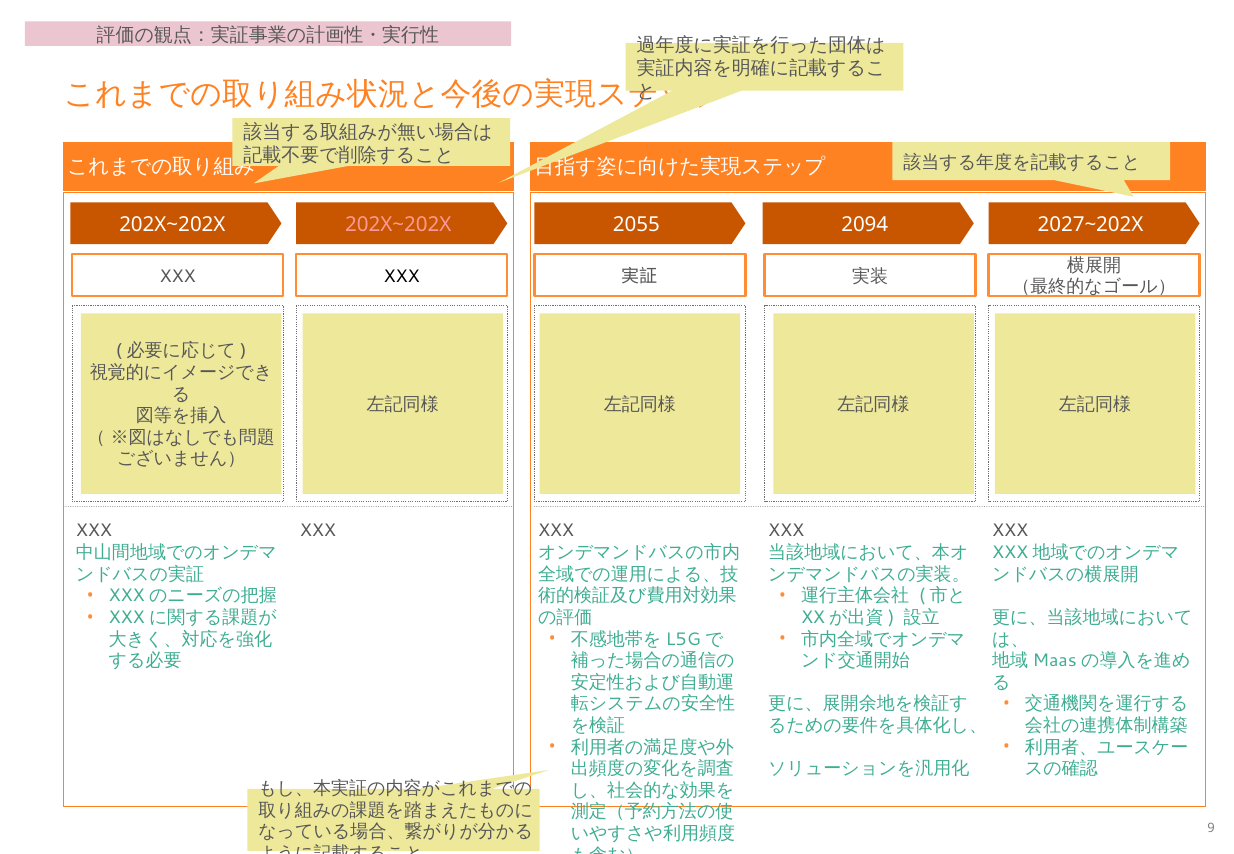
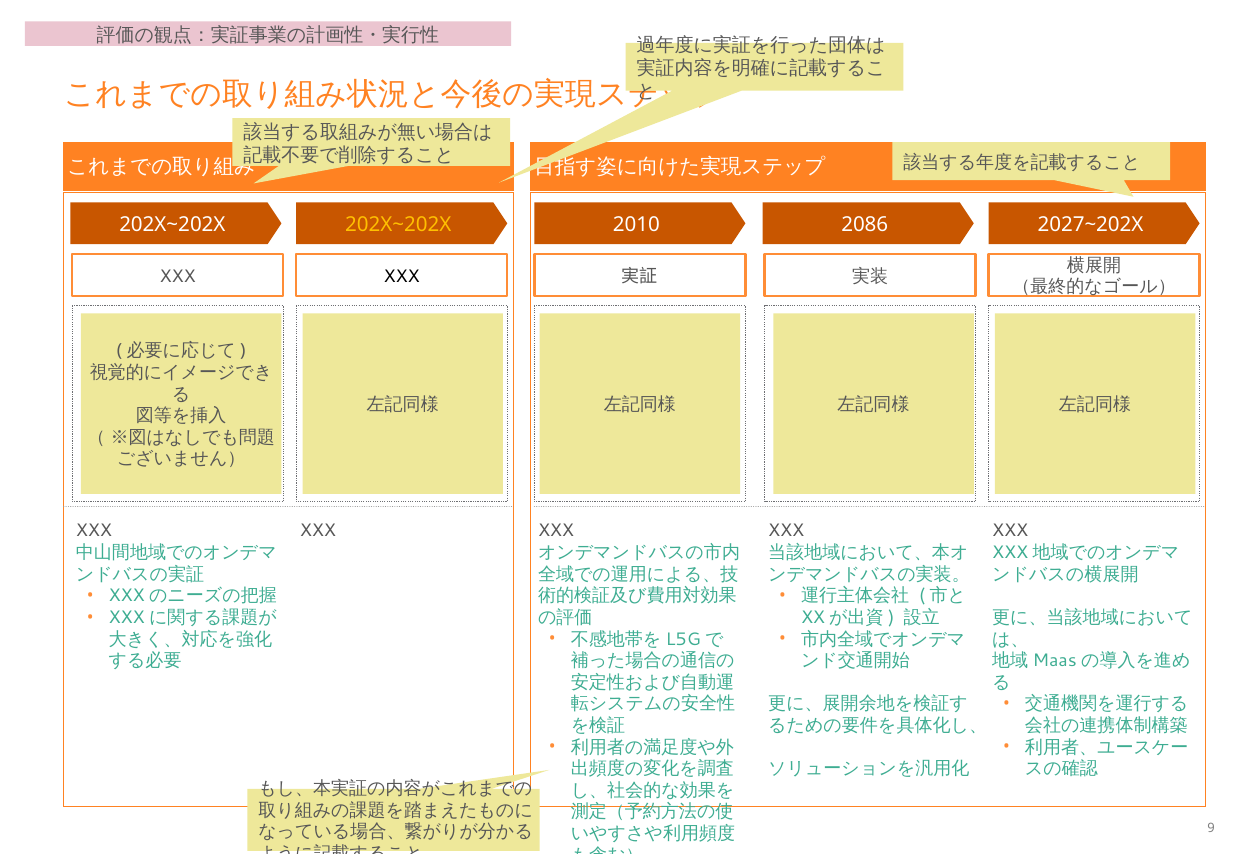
202X~202X colour: pink -> yellow (398, 225)
2055: 2055 -> 2010 (636, 225)
2094: 2094 -> 2086 (865, 225)
